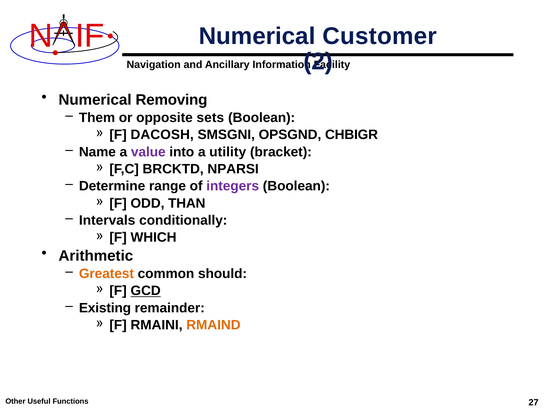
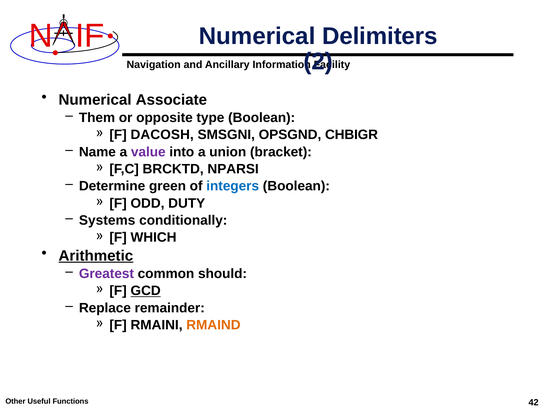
Customer: Customer -> Delimiters (380, 36)
Removing: Removing -> Associate (171, 100)
sets: sets -> type (210, 118)
utility: utility -> union (228, 152)
range: range -> green (168, 186)
integers colour: purple -> blue (233, 186)
THAN: THAN -> DUTY (187, 203)
Intervals: Intervals -> Systems (107, 220)
Arithmetic underline: none -> present (96, 256)
Greatest colour: orange -> purple (106, 274)
Existing: Existing -> Replace (105, 308)
27: 27 -> 42 (534, 403)
